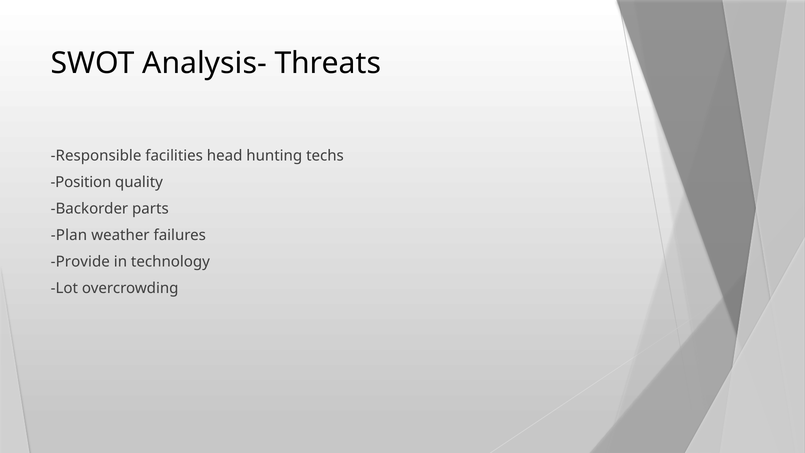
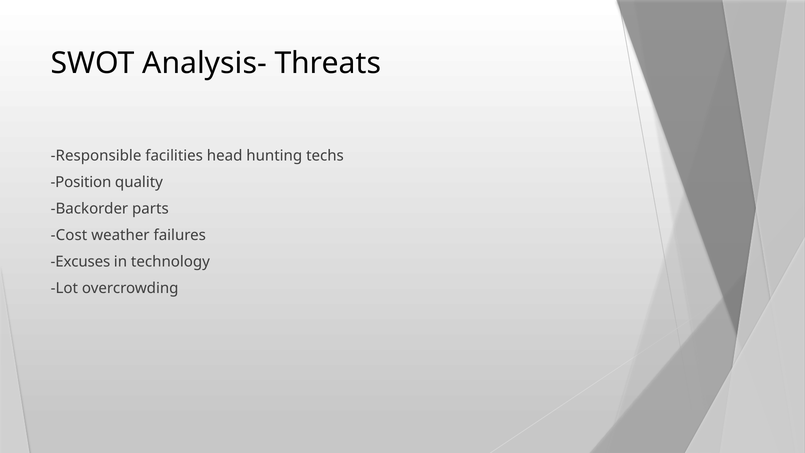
Plan: Plan -> Cost (69, 235)
Provide: Provide -> Excuses (80, 262)
